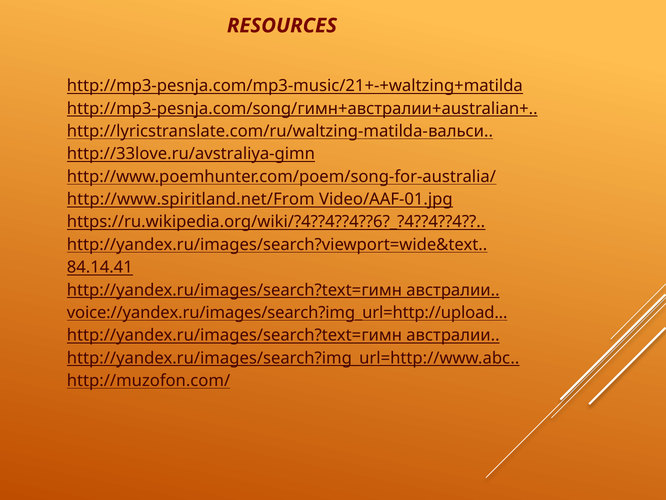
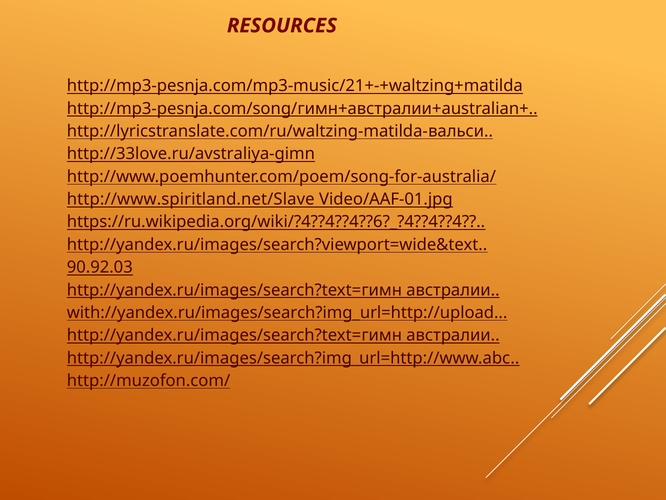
http://www.spiritland.net/From: http://www.spiritland.net/From -> http://www.spiritland.net/Slave (191, 199)
84.14.41: 84.14.41 -> 90.92.03 (100, 267)
voice://yandex.ru/images/search?img_url=http://upload: voice://yandex.ru/images/search?img_url=http://upload -> with://yandex.ru/images/search?img_url=http://upload (287, 312)
